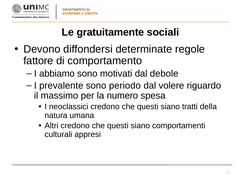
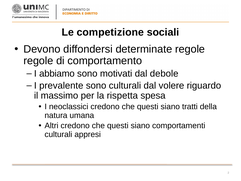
gratuitamente: gratuitamente -> competizione (110, 32)
fattore: fattore -> regole (38, 61)
sono periodo: periodo -> culturali (125, 85)
numero: numero -> rispetta (122, 96)
